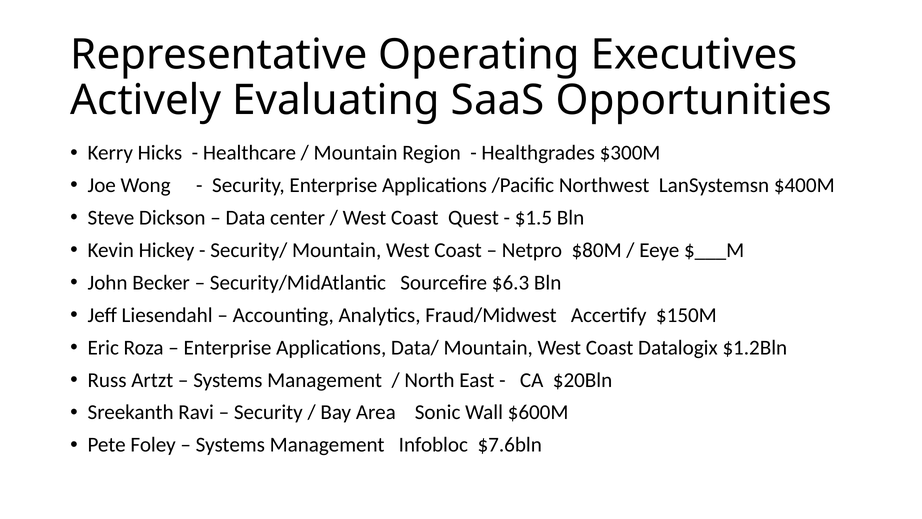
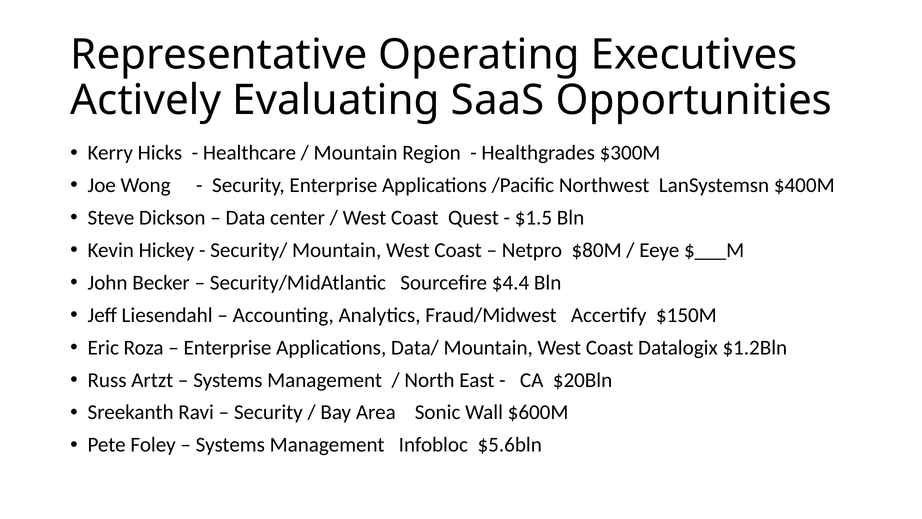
$6.3: $6.3 -> $4.4 (511, 282)
$7.6bln: $7.6bln -> $5.6bln (510, 445)
